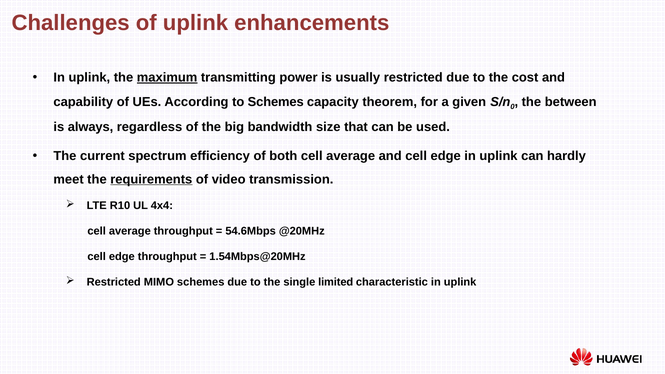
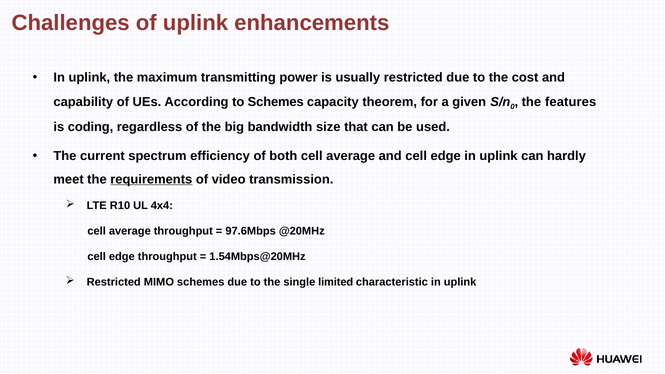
maximum underline: present -> none (167, 77)
between: between -> features (571, 102)
always: always -> coding (91, 127)
54.6Mbps: 54.6Mbps -> 97.6Mbps (251, 231)
